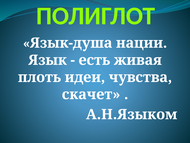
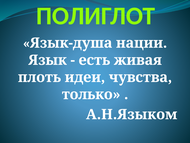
скачет: скачет -> только (91, 94)
